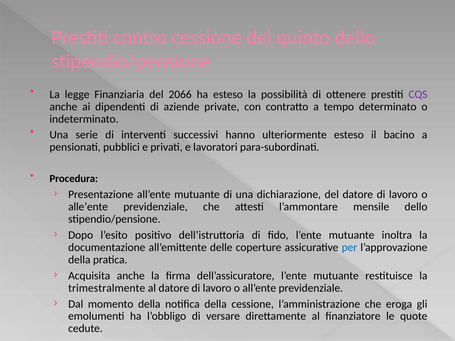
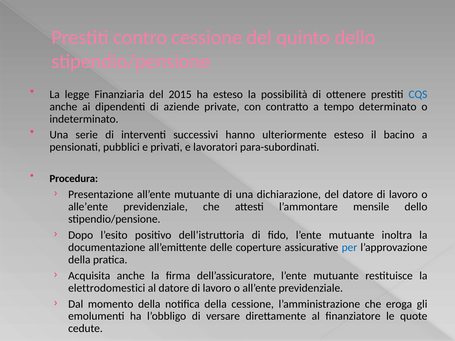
2066: 2066 -> 2015 (180, 94)
CQS colour: purple -> blue (418, 94)
trimestralmente: trimestralmente -> elettrodomestici (107, 288)
